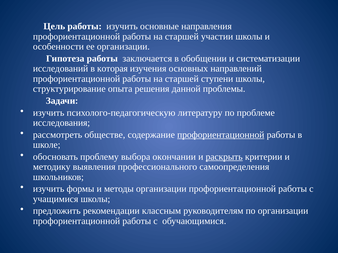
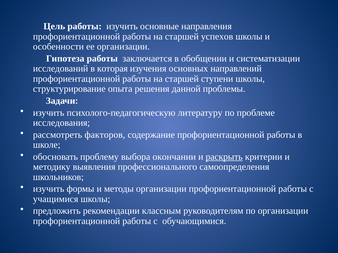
участии: участии -> успехов (217, 37)
обществе: обществе -> факторов (105, 135)
профориентационной underline: present -> none (221, 135)
